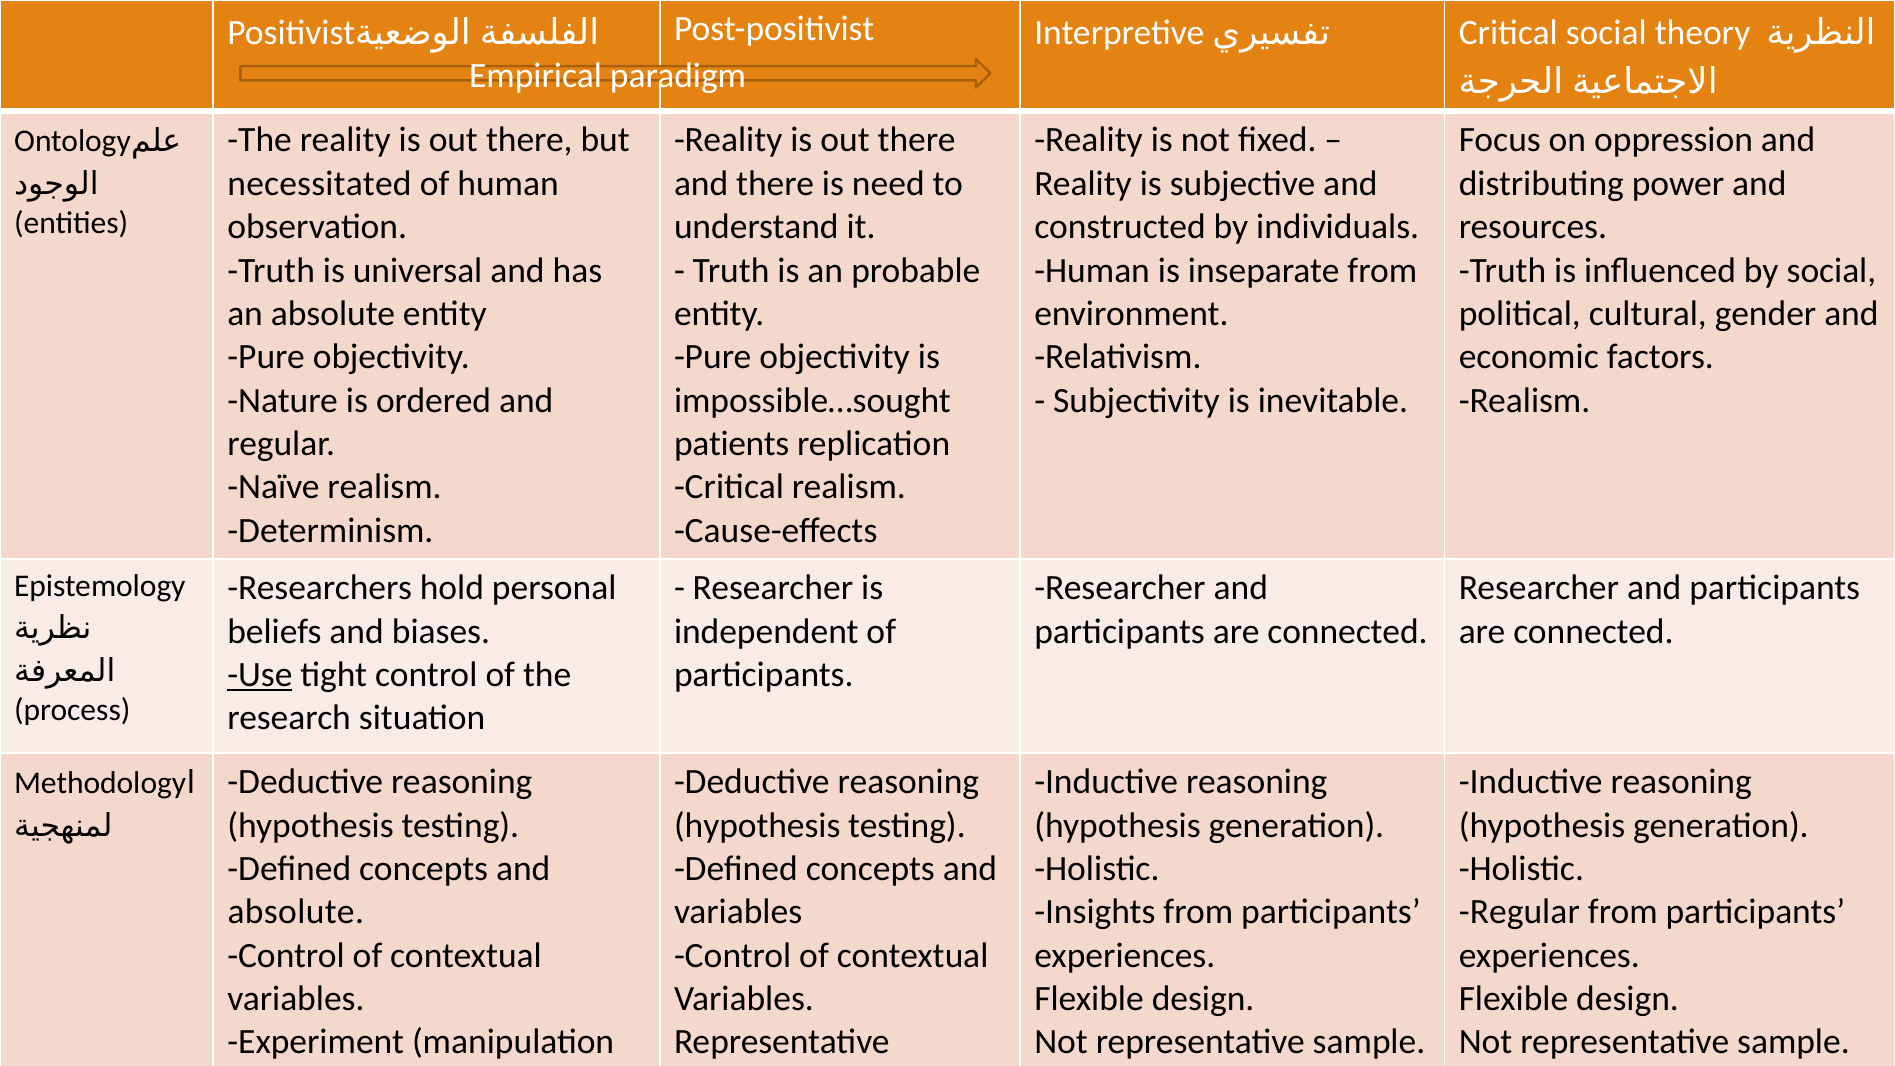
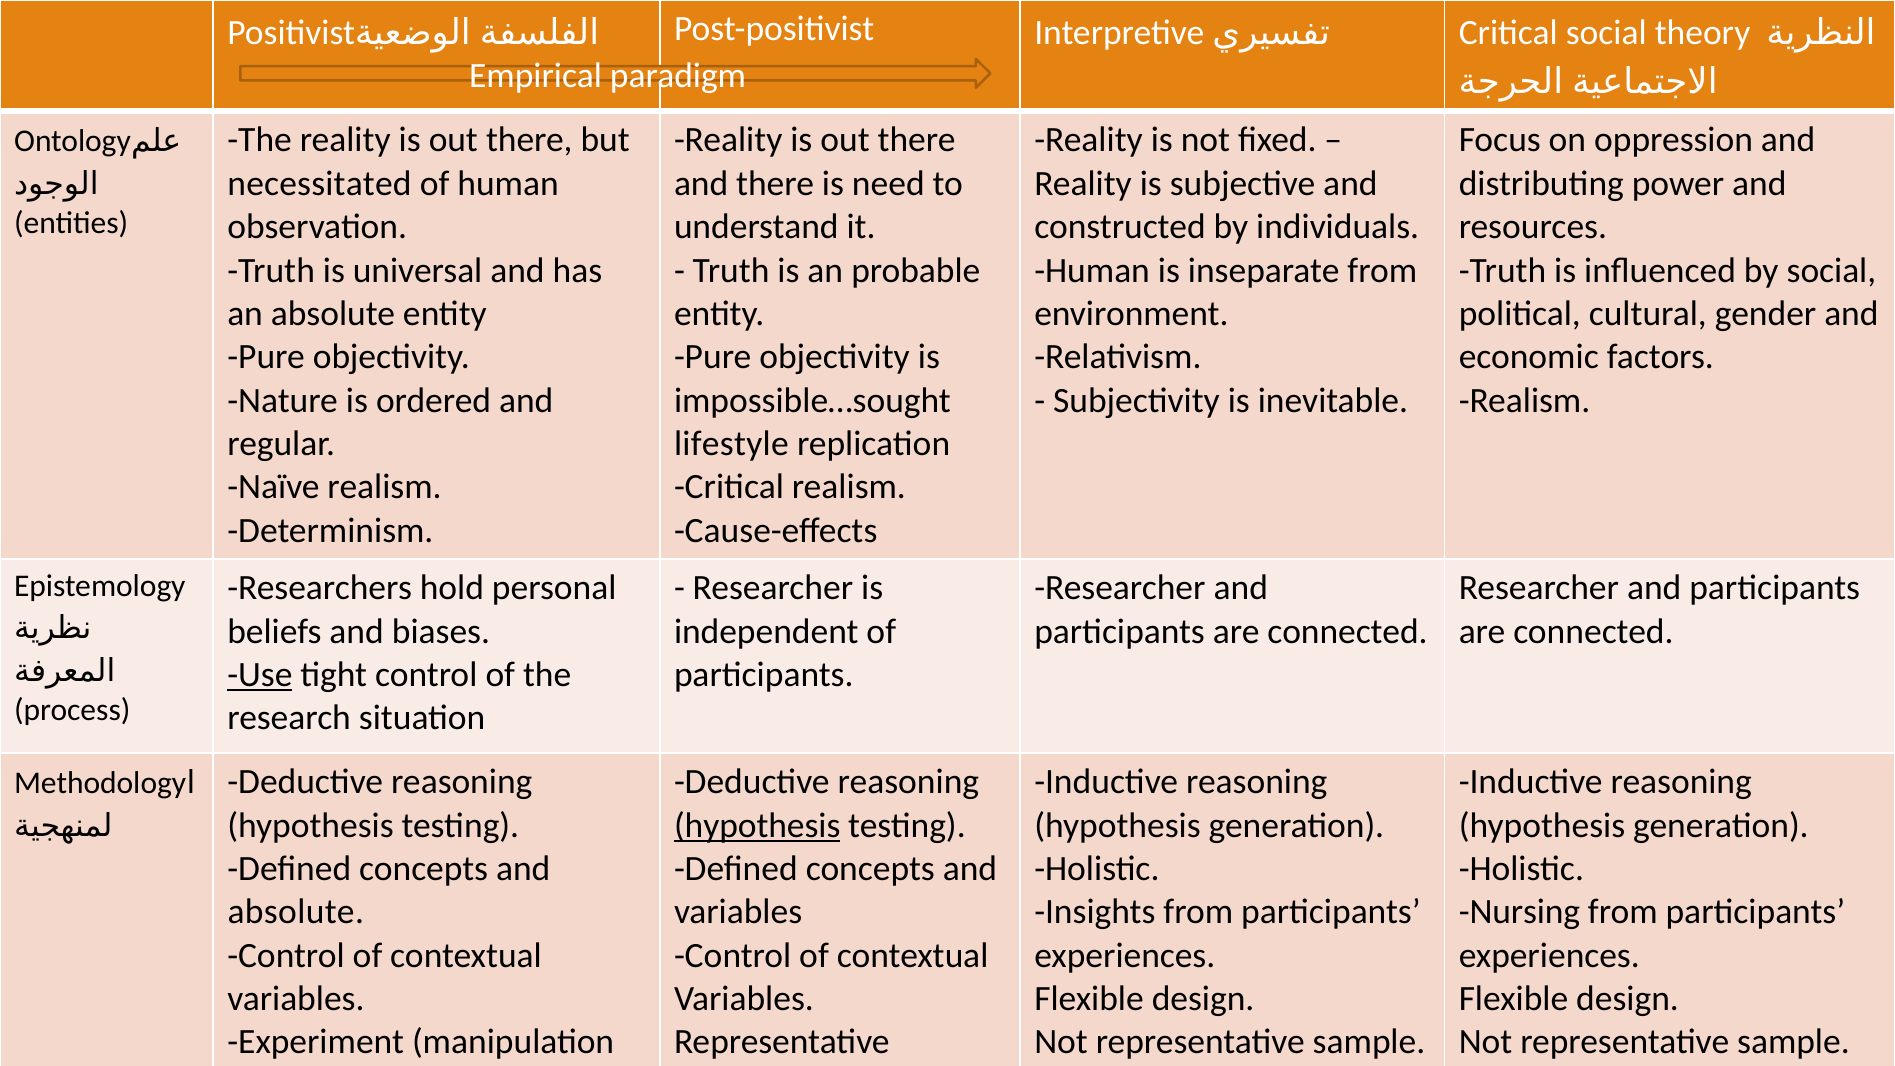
patients: patients -> lifestyle (731, 444)
hypothesis underline: none -> present (757, 825)
Regular: Regular -> Nursing (1519, 912)
